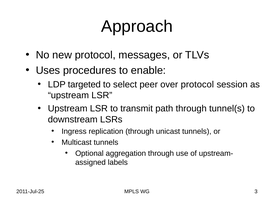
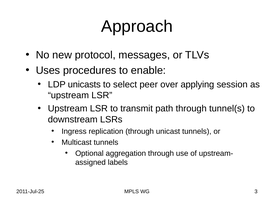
targeted: targeted -> unicasts (84, 85)
over protocol: protocol -> applying (197, 85)
